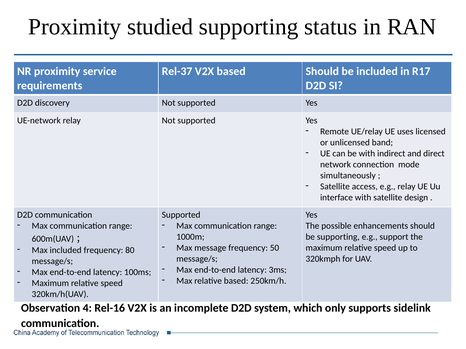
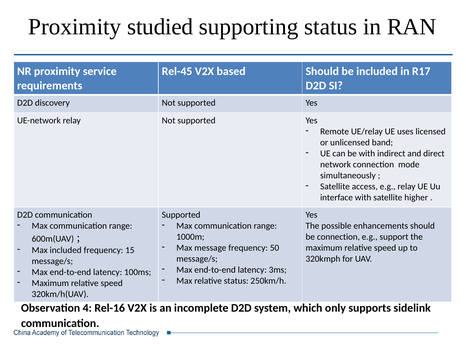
Rel-37: Rel-37 -> Rel-45 (177, 72)
design: design -> higher (416, 198)
be supporting: supporting -> connection (338, 237)
80: 80 -> 15 (130, 250)
relative based: based -> status (236, 281)
